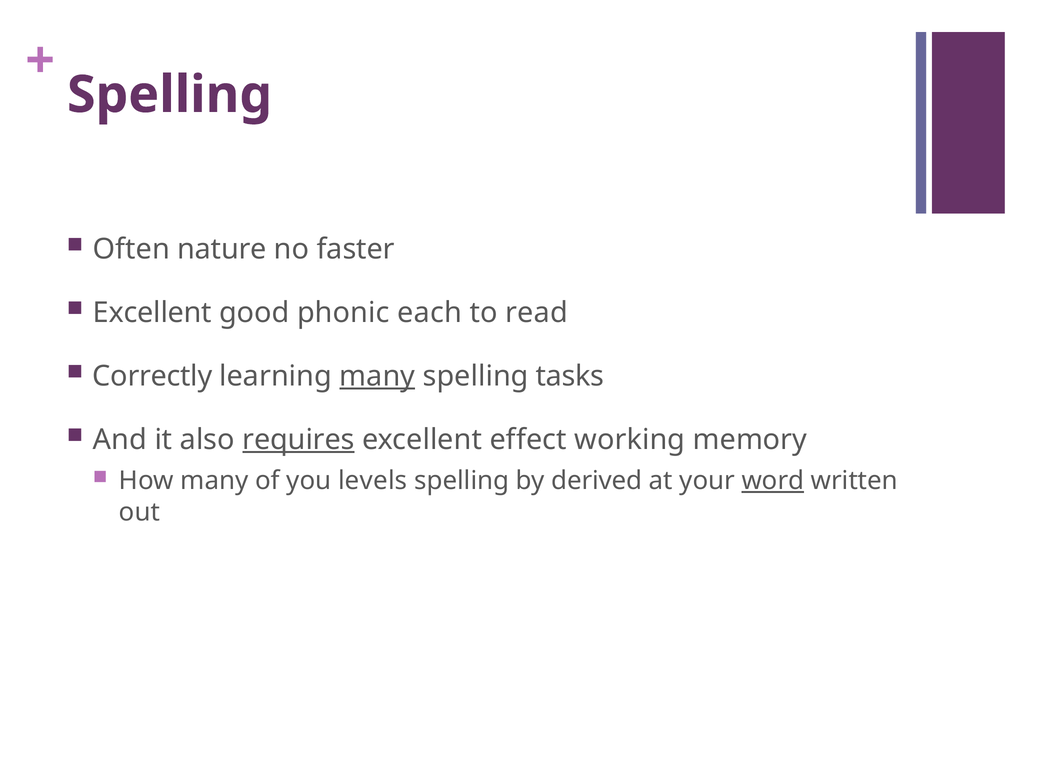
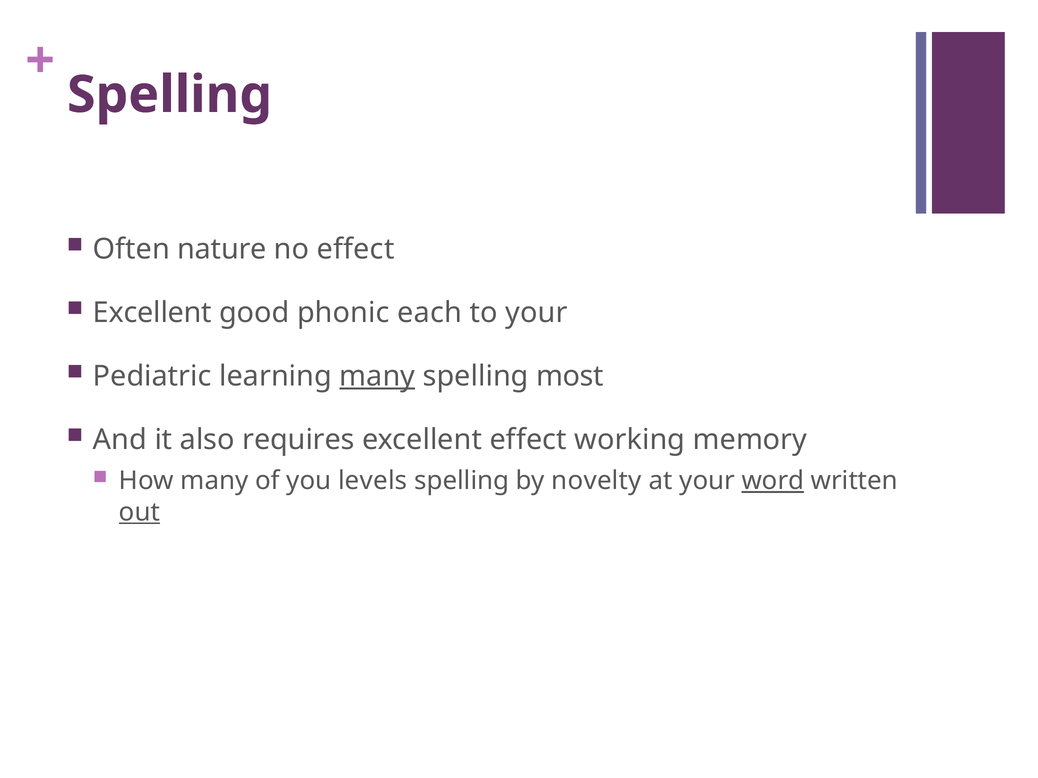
no faster: faster -> effect (356, 249)
to read: read -> your (537, 313)
Correctly: Correctly -> Pediatric (152, 376)
tasks: tasks -> most (570, 376)
requires underline: present -> none (298, 440)
derived: derived -> novelty (597, 481)
out underline: none -> present (139, 512)
